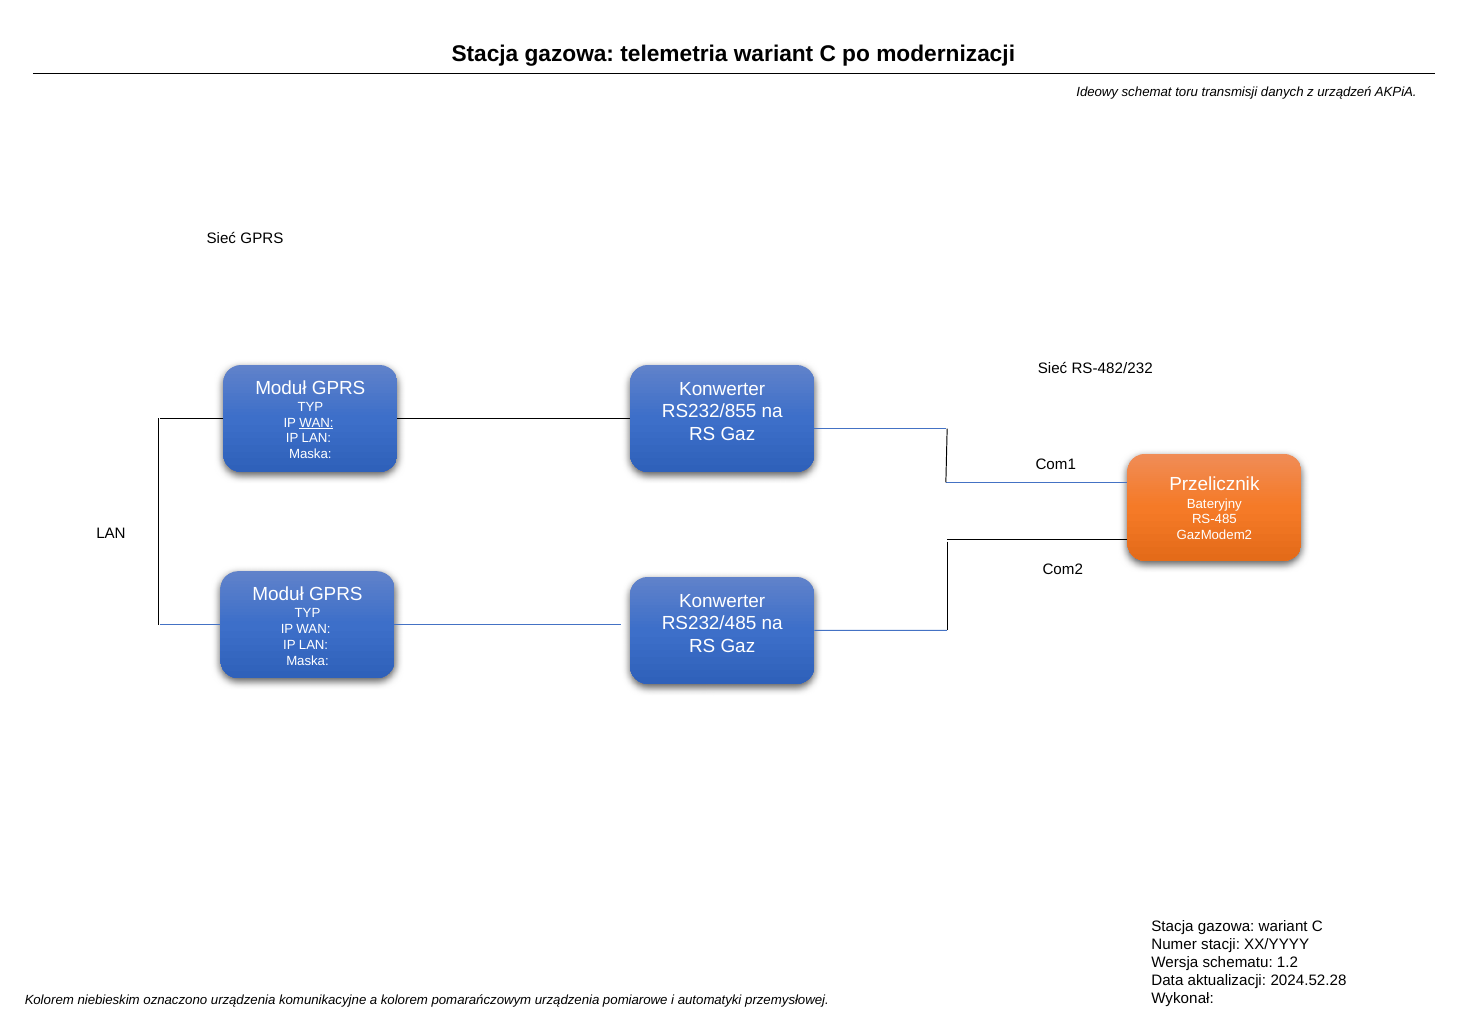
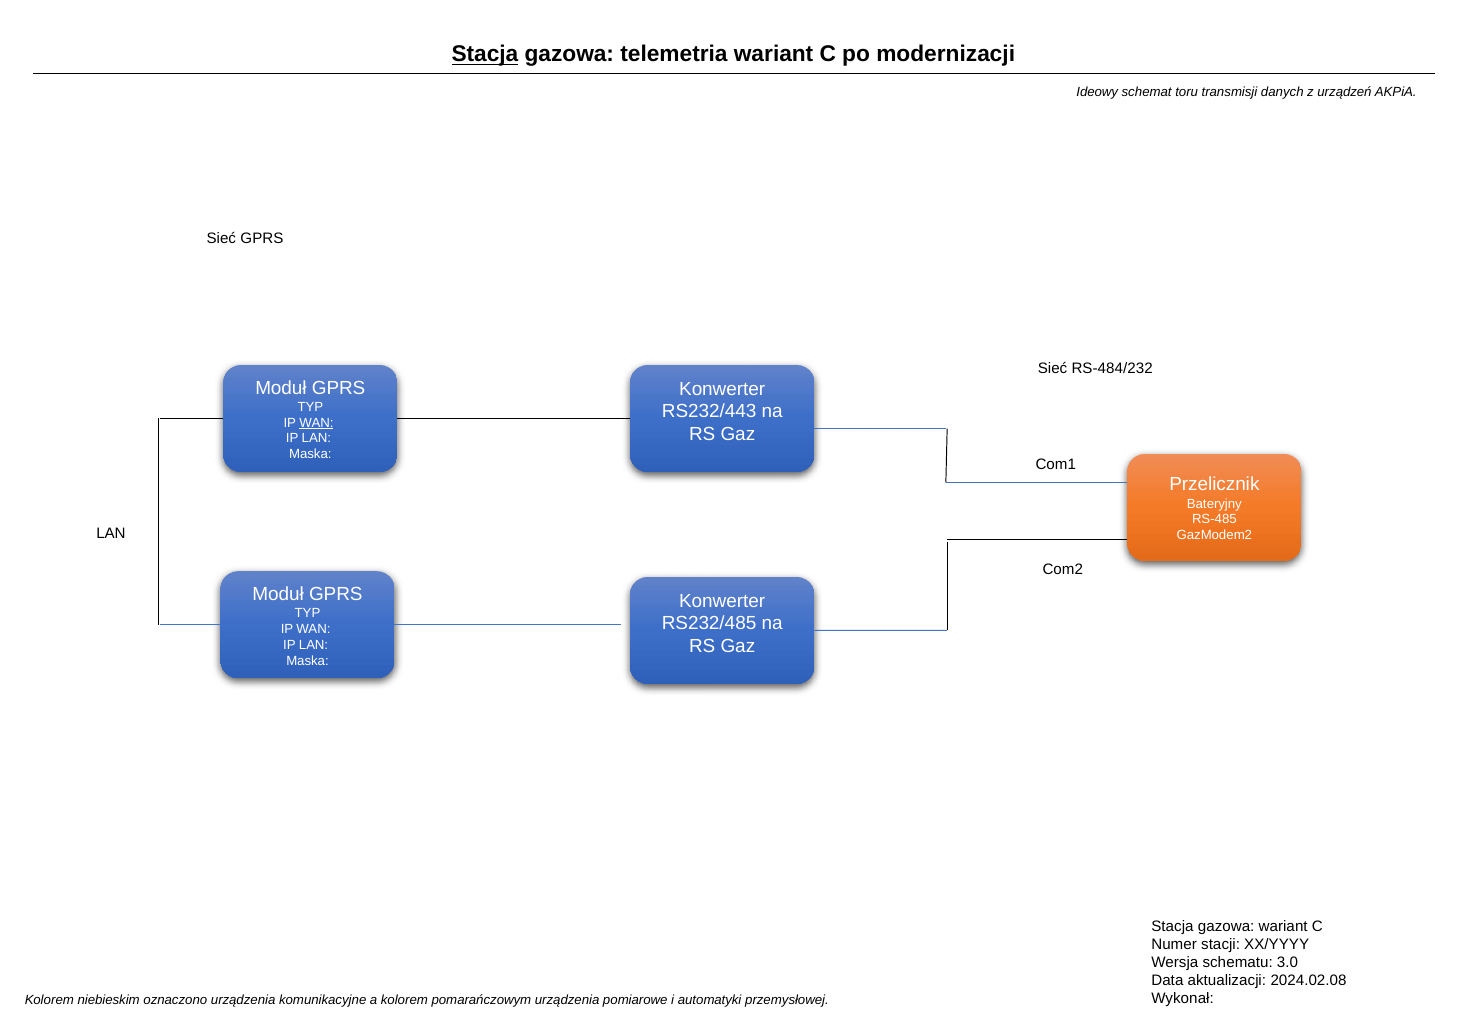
Stacja underline: none -> present (485, 54)
RS-482/232: RS-482/232 -> RS-484/232 (1112, 368)
RS232/855: RS232/855 -> RS232/443 (709, 412)
1.2: 1.2 -> 3.0 (1288, 963)
2024.52.28: 2024.52.28 -> 2024.02.08 (1309, 981)
